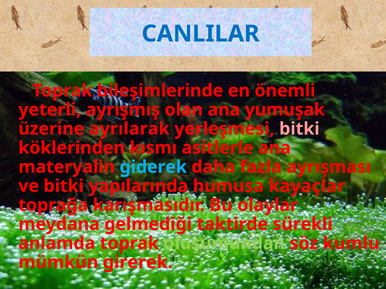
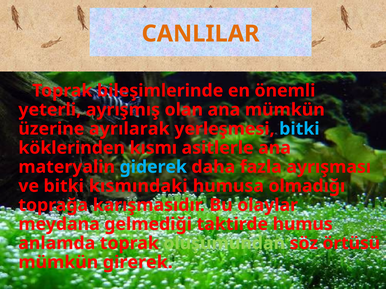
CANLILAR colour: blue -> orange (201, 34)
ana yumuşak: yumuşak -> mümkün (285, 110)
bitki colour: pink -> light blue (299, 129)
yapılarında: yapılarında -> kısmındaki (138, 186)
kayaçlar: kayaçlar -> olmadığı (307, 186)
sürekli: sürekli -> humus (303, 225)
kumlu: kumlu -> örtüsü (351, 244)
